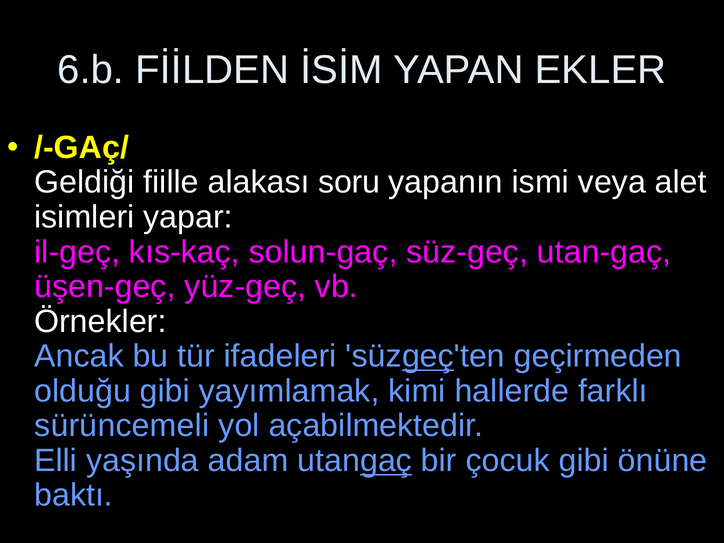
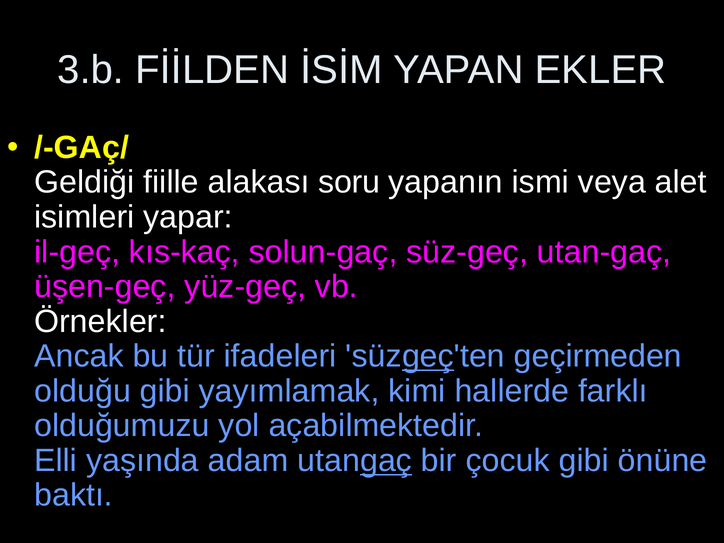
6.b: 6.b -> 3.b (91, 70)
sürüncemeli: sürüncemeli -> olduğumuzu (122, 426)
